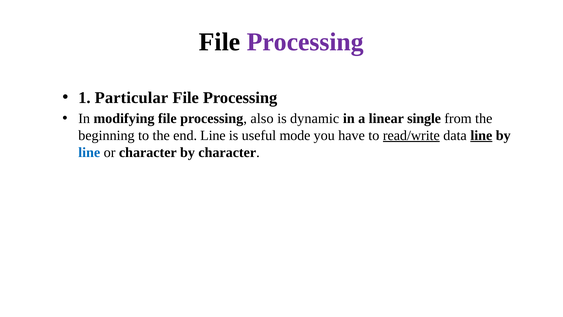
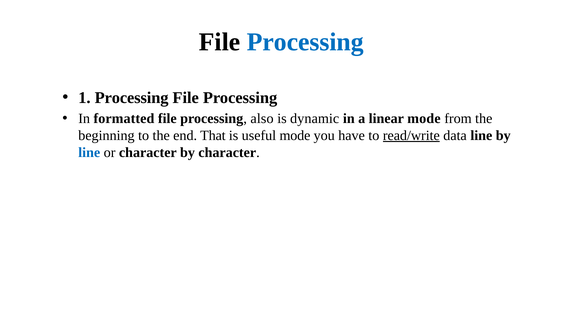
Processing colour: purple -> blue (305, 42)
1 Particular: Particular -> Processing (132, 98)
modifying: modifying -> formatted (124, 118)
linear single: single -> mode (424, 118)
end Line: Line -> That (213, 135)
line underline: present -> none (481, 135)
